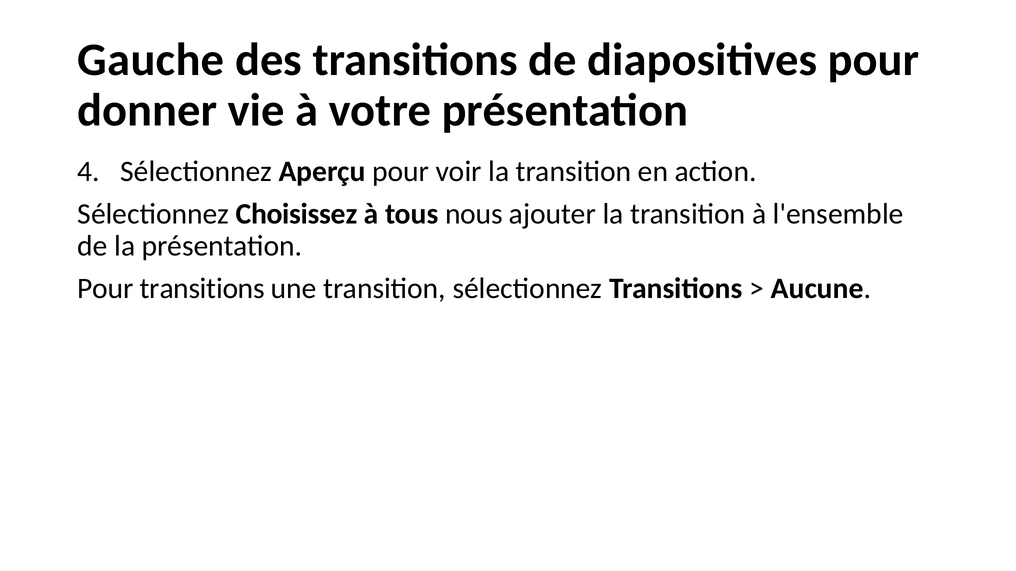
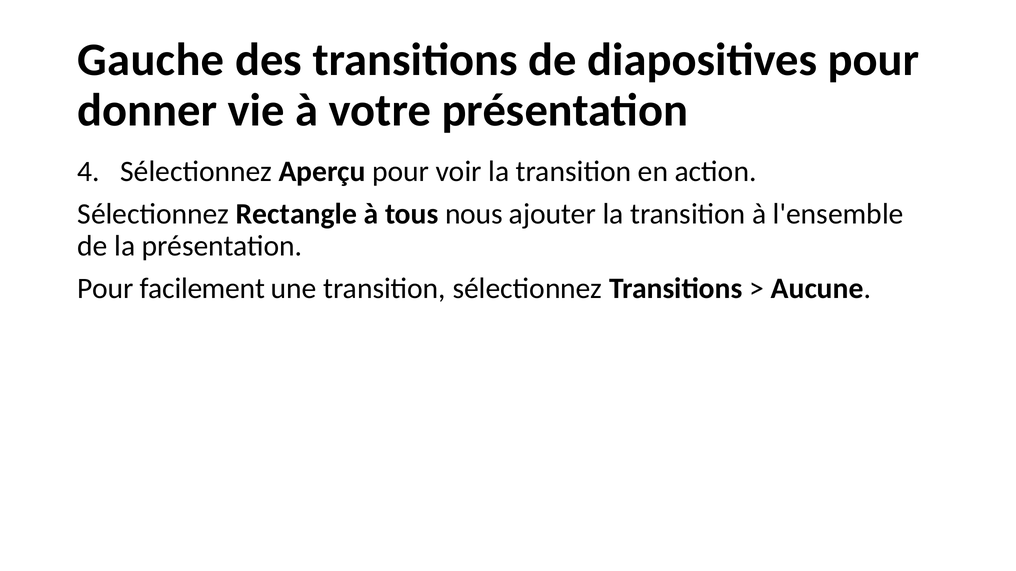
Choisissez: Choisissez -> Rectangle (296, 214)
Pour transitions: transitions -> facilement (202, 289)
